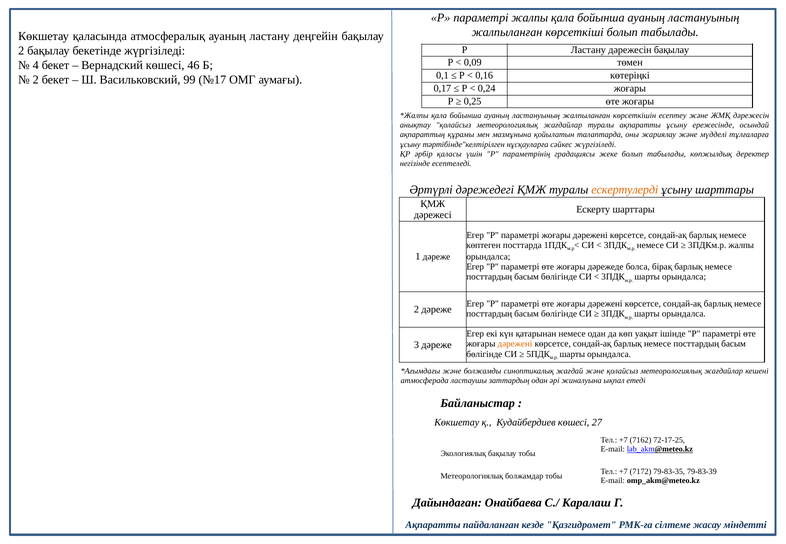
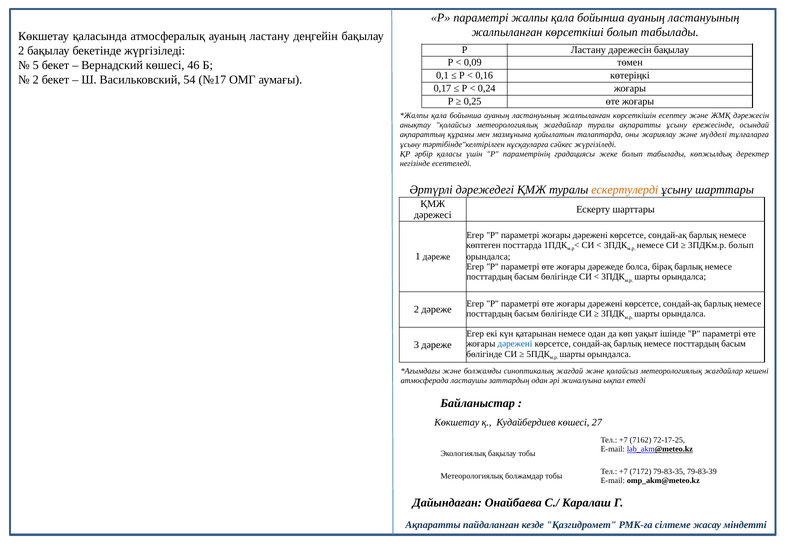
4: 4 -> 5 (36, 65)
99: 99 -> 54 (189, 80)
3ПДКм.р жалпы: жалпы -> болып (741, 245)
дәрежені colour: orange -> blue (515, 344)
